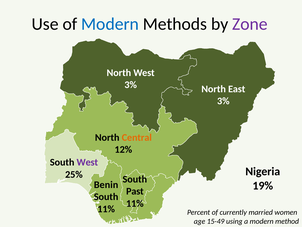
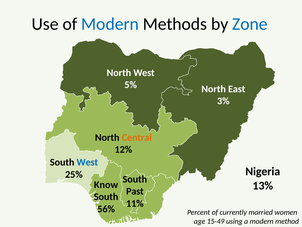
Zone colour: purple -> blue (250, 24)
3%: 3% -> 5% (131, 85)
West colour: purple -> blue (87, 162)
Benin: Benin -> Know (106, 184)
19%: 19% -> 13% (263, 185)
11%: 11% -> 56% (106, 208)
